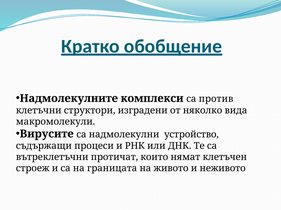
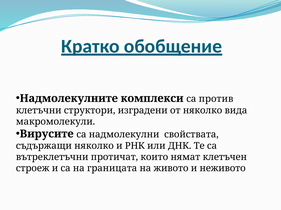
устройство: устройство -> свойствата (191, 135)
съдържащи процеси: процеси -> няколко (94, 146)
